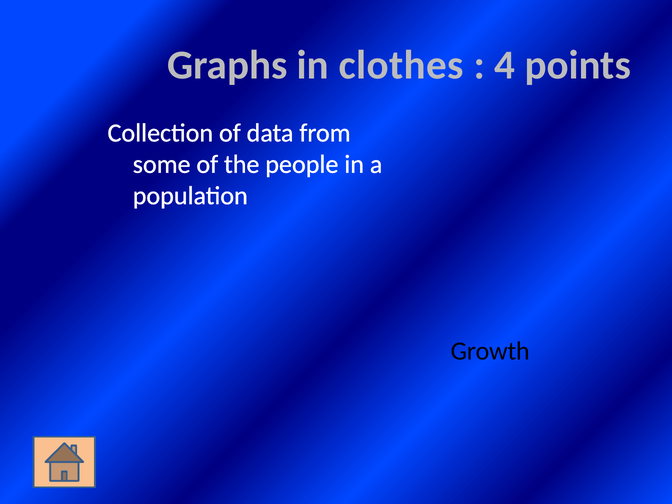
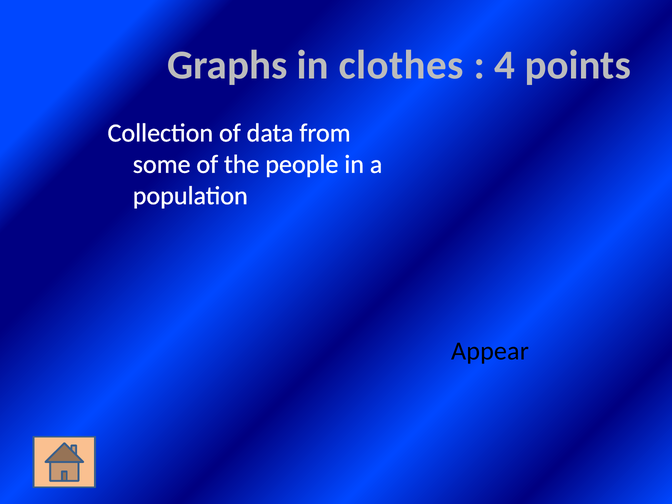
Growth: Growth -> Appear (490, 351)
